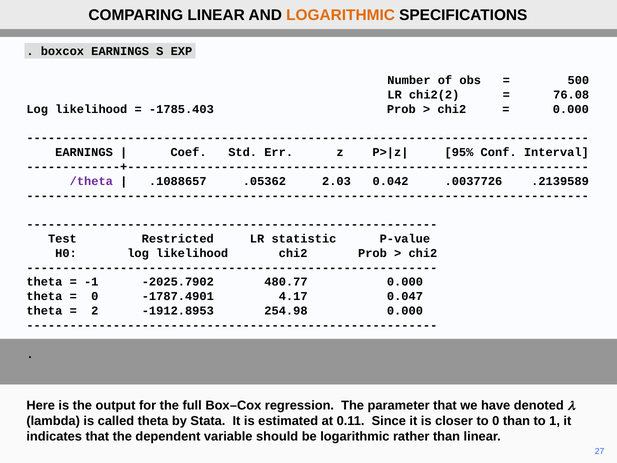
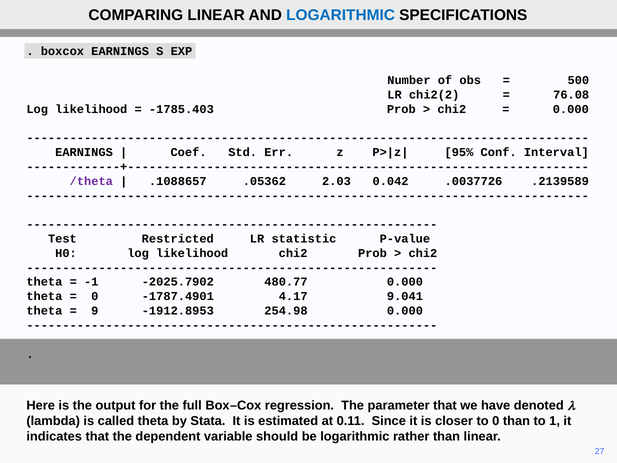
LOGARITHMIC colour: orange -> blue (341, 15)
0.047: 0.047 -> 9.041 (405, 296)
2: 2 -> 9 (95, 311)
